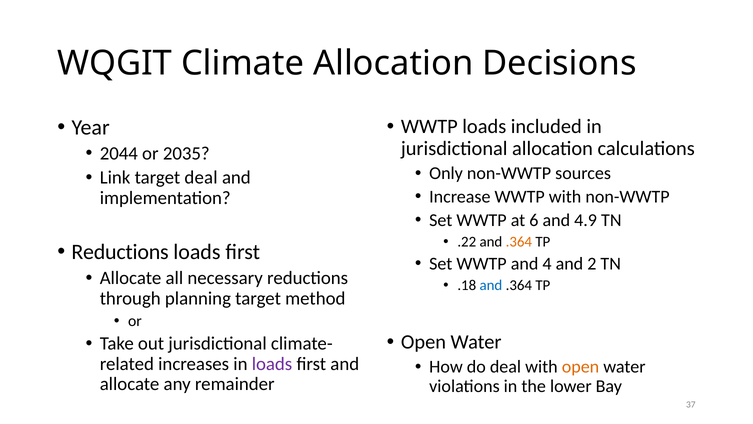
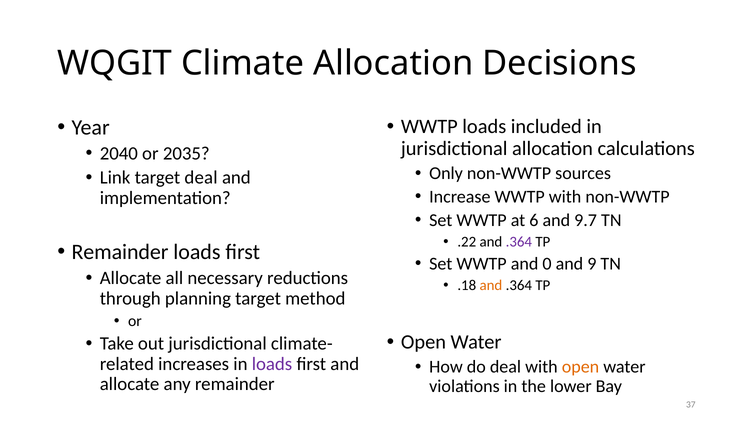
2044: 2044 -> 2040 (119, 153)
4.9: 4.9 -> 9.7 (586, 220)
.364 colour: orange -> purple (519, 242)
Reductions: Reductions -> Remainder (120, 252)
4: 4 -> 0 (547, 263)
2: 2 -> 9 (592, 263)
and colour: blue -> orange (491, 285)
